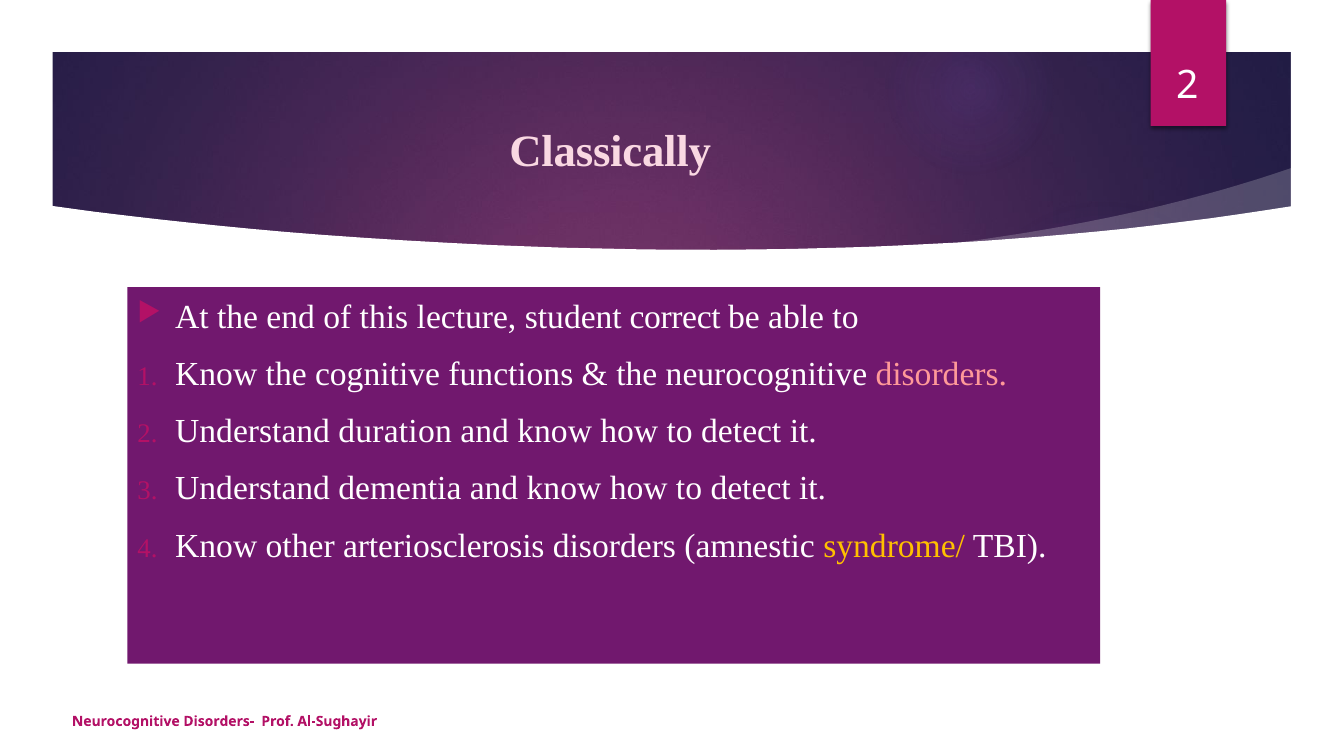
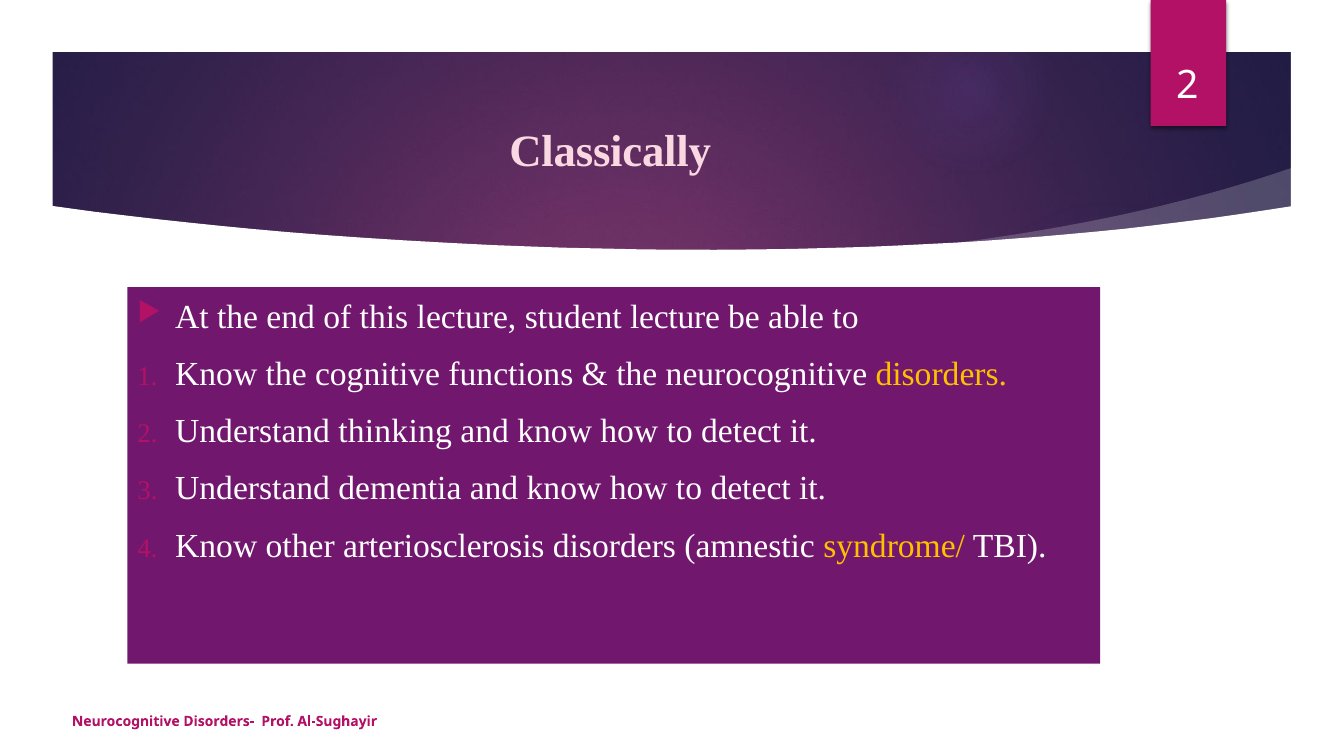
student correct: correct -> lecture (675, 317)
disorders colour: pink -> yellow (941, 375)
duration: duration -> thinking (395, 432)
